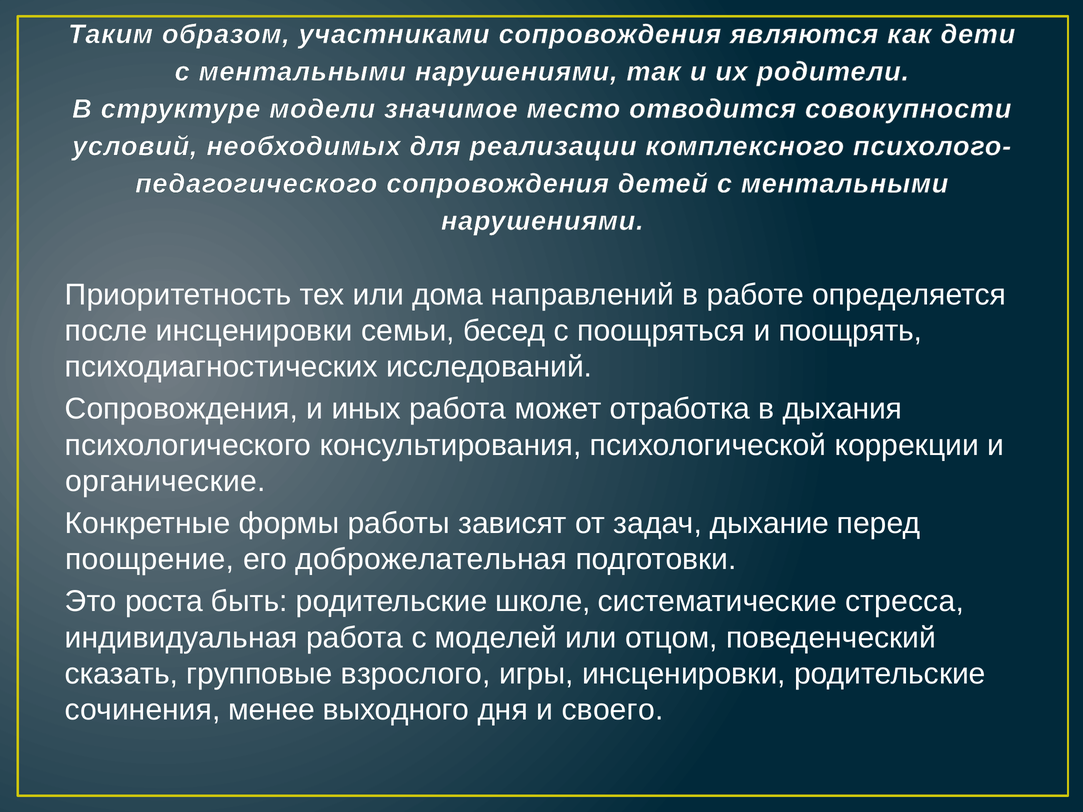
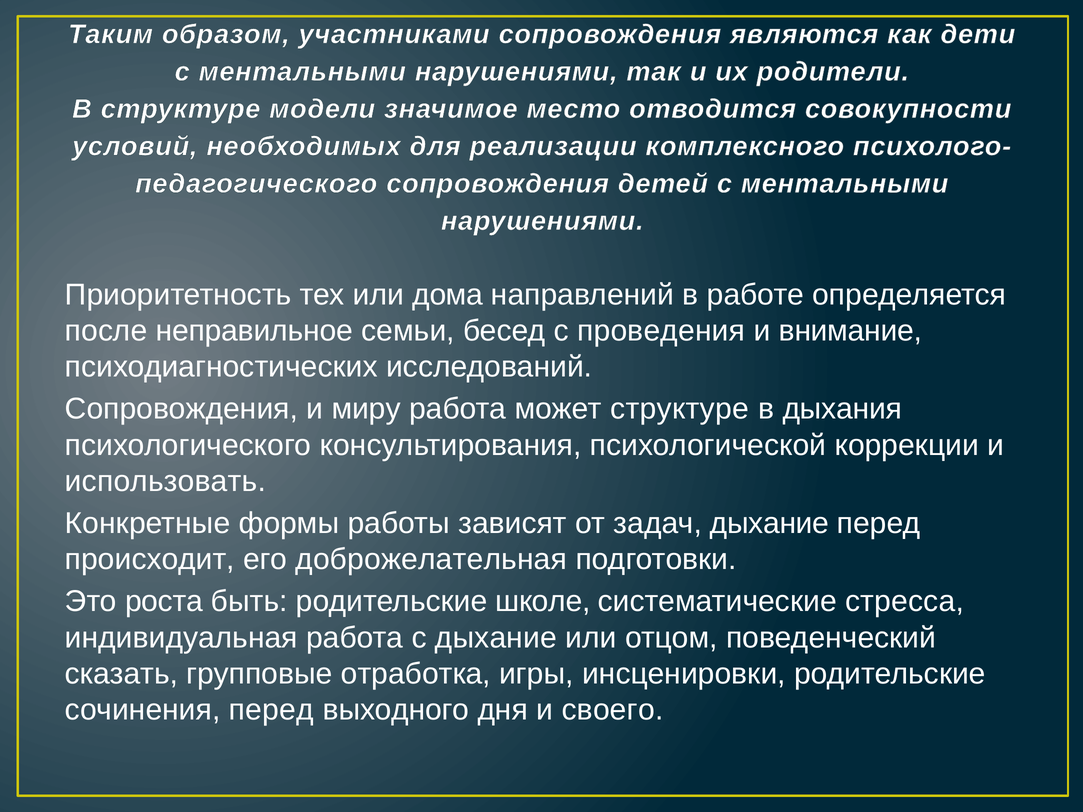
после инсценировки: инсценировки -> неправильное (254, 331)
поощряться: поощряться -> проведения (661, 331)
поощрять: поощрять -> внимание (850, 331)
иных: иных -> миру (366, 409)
может отработка: отработка -> структуре (680, 409)
органические: органические -> использовать (165, 481)
поощрение: поощрение -> происходит (150, 560)
с моделей: моделей -> дыхание (496, 638)
взрослого: взрослого -> отработка (416, 674)
сочинения менее: менее -> перед (271, 710)
